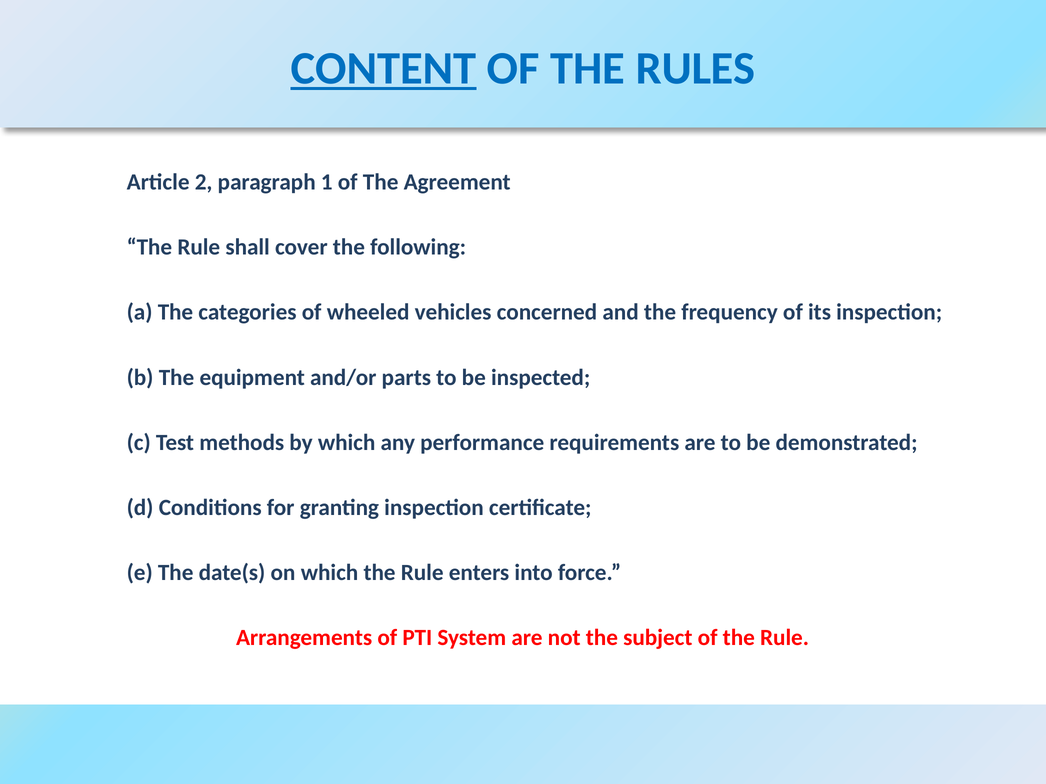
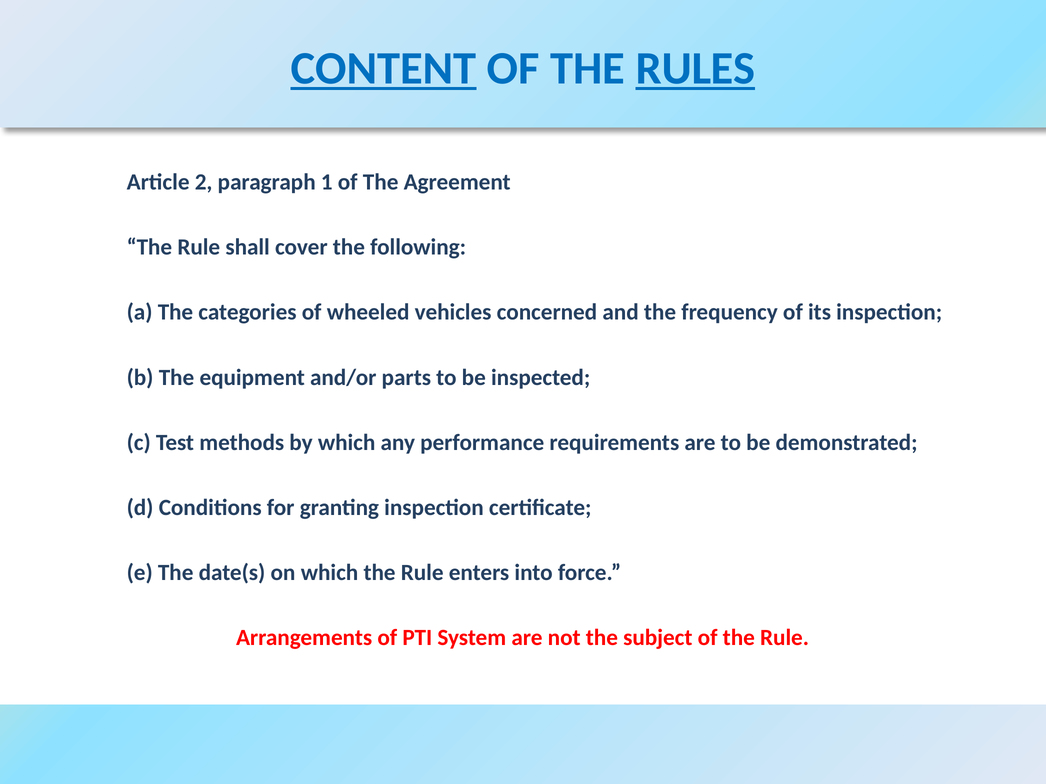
RULES underline: none -> present (695, 69)
